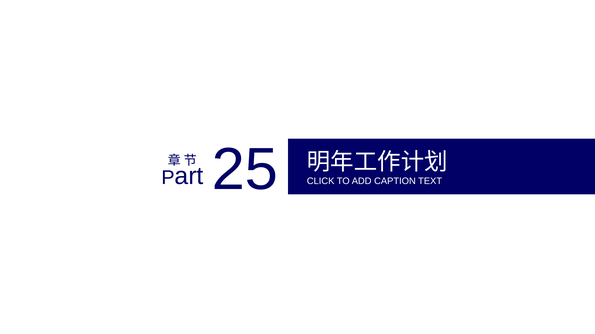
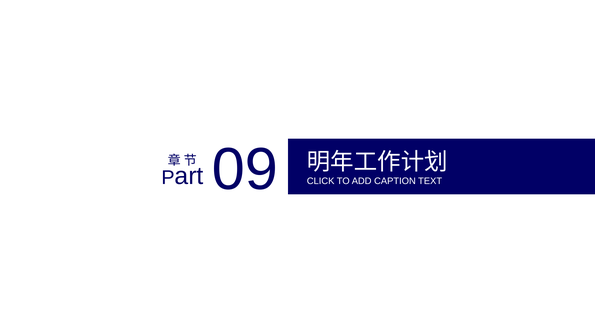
25: 25 -> 09 (245, 170)
